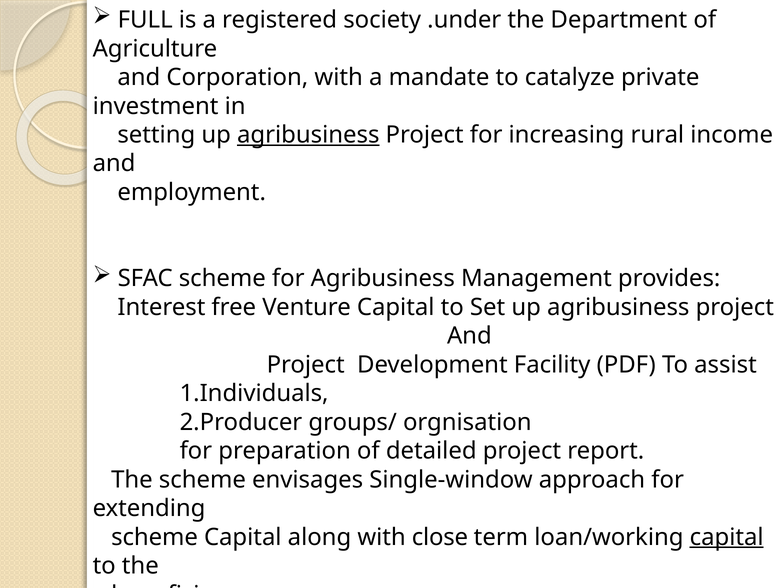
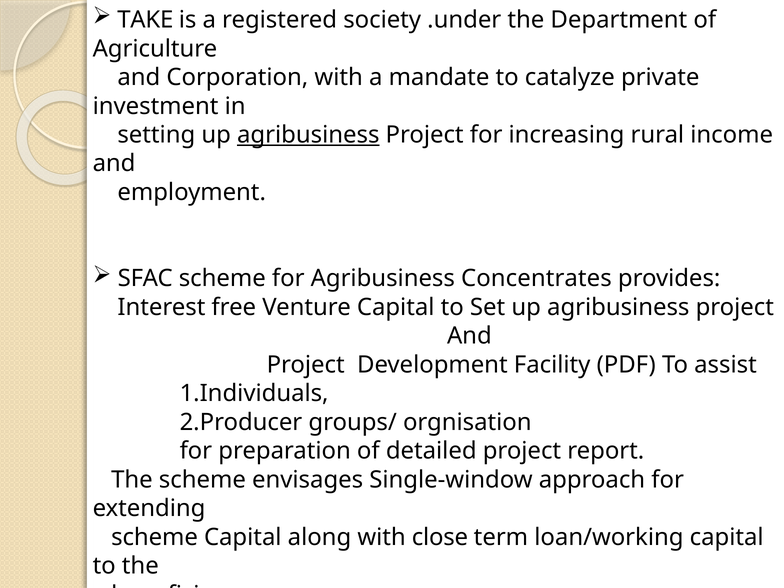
FULL: FULL -> TAKE (145, 20)
Management: Management -> Concentrates (536, 279)
capital underline: present -> none (727, 537)
